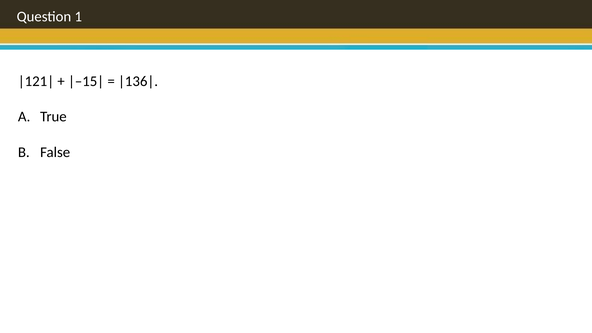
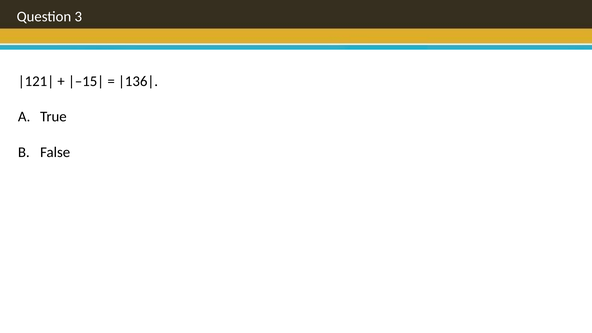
1: 1 -> 3 (78, 16)
